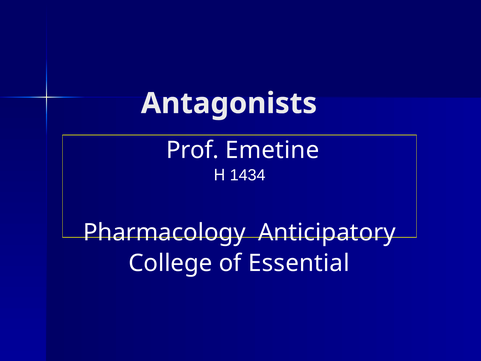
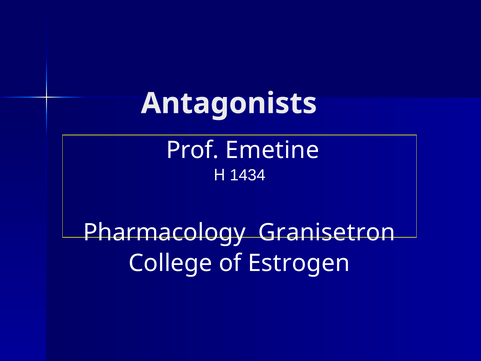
Anticipatory: Anticipatory -> Granisetron (327, 232)
Essential: Essential -> Estrogen (299, 263)
